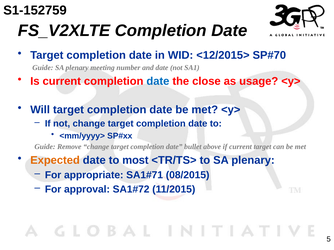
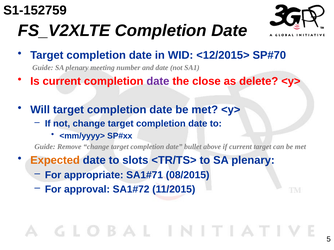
date colour: blue -> purple (158, 81)
usage: usage -> delete (259, 81)
most: most -> slots (135, 161)
